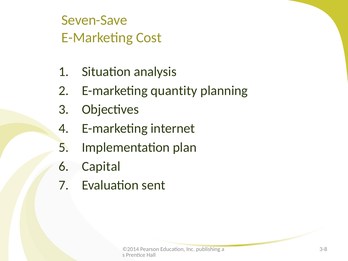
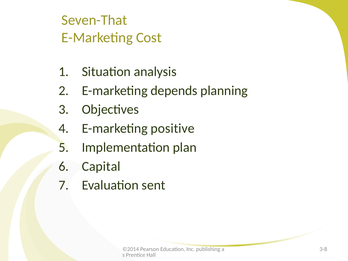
Seven-Save: Seven-Save -> Seven-That (94, 20)
quantity: quantity -> depends (174, 91)
internet: internet -> positive (173, 128)
